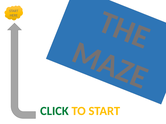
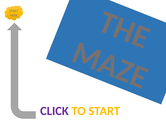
CLICK colour: green -> purple (54, 111)
